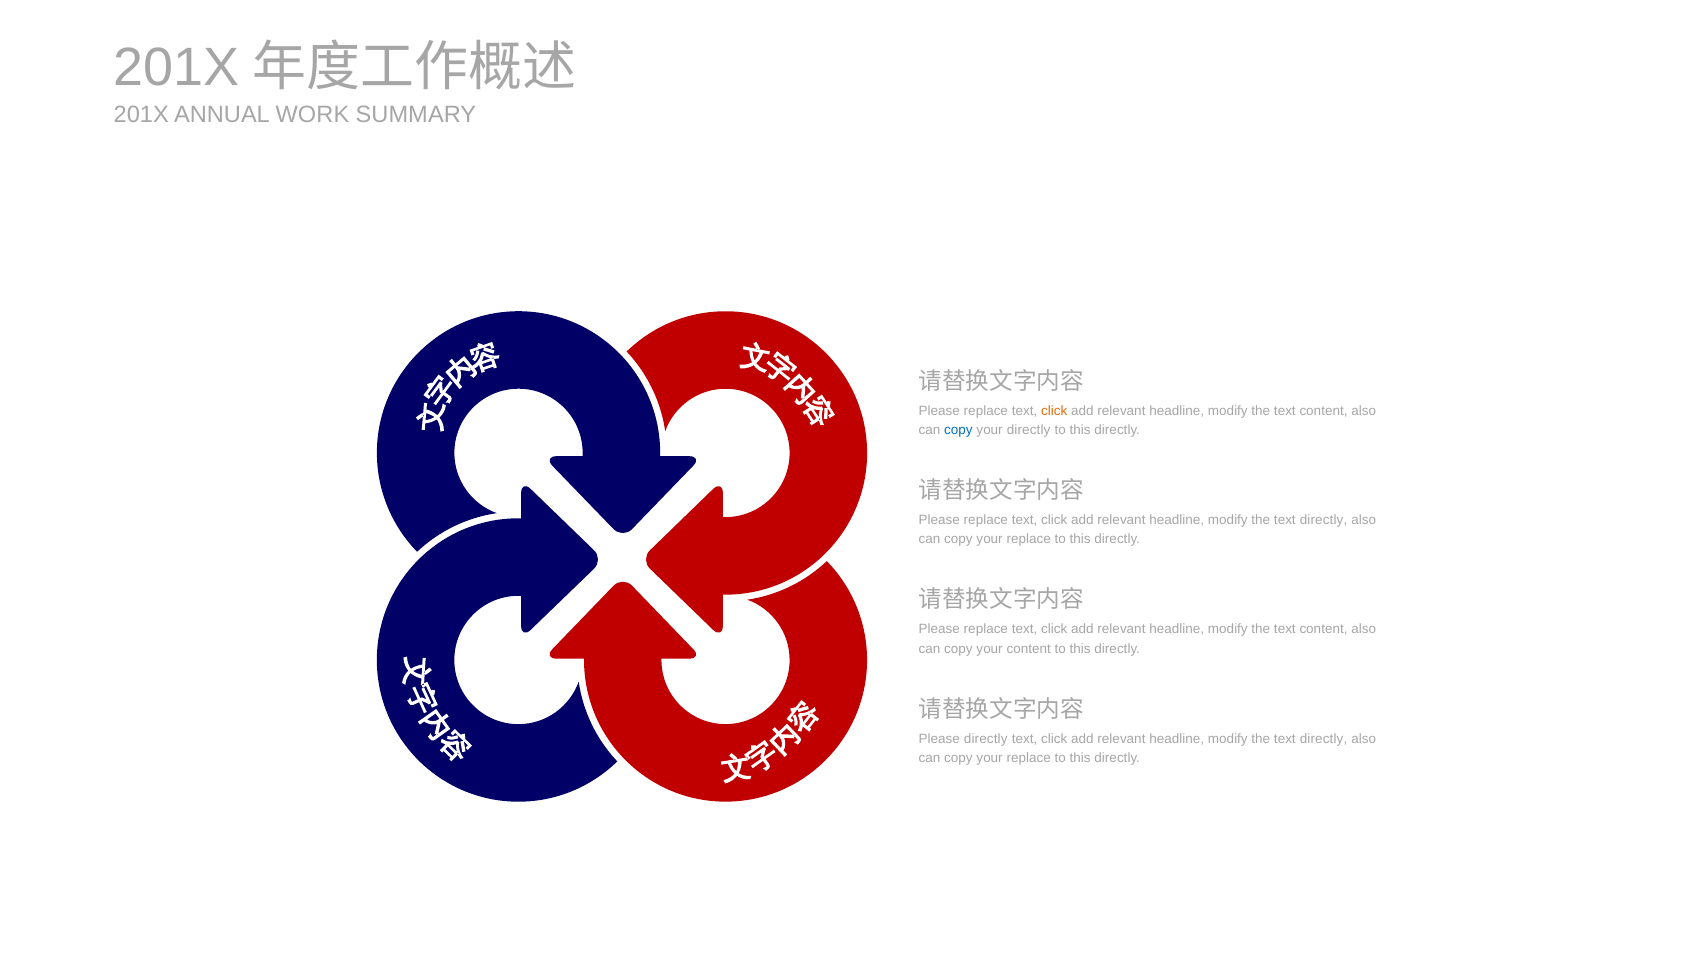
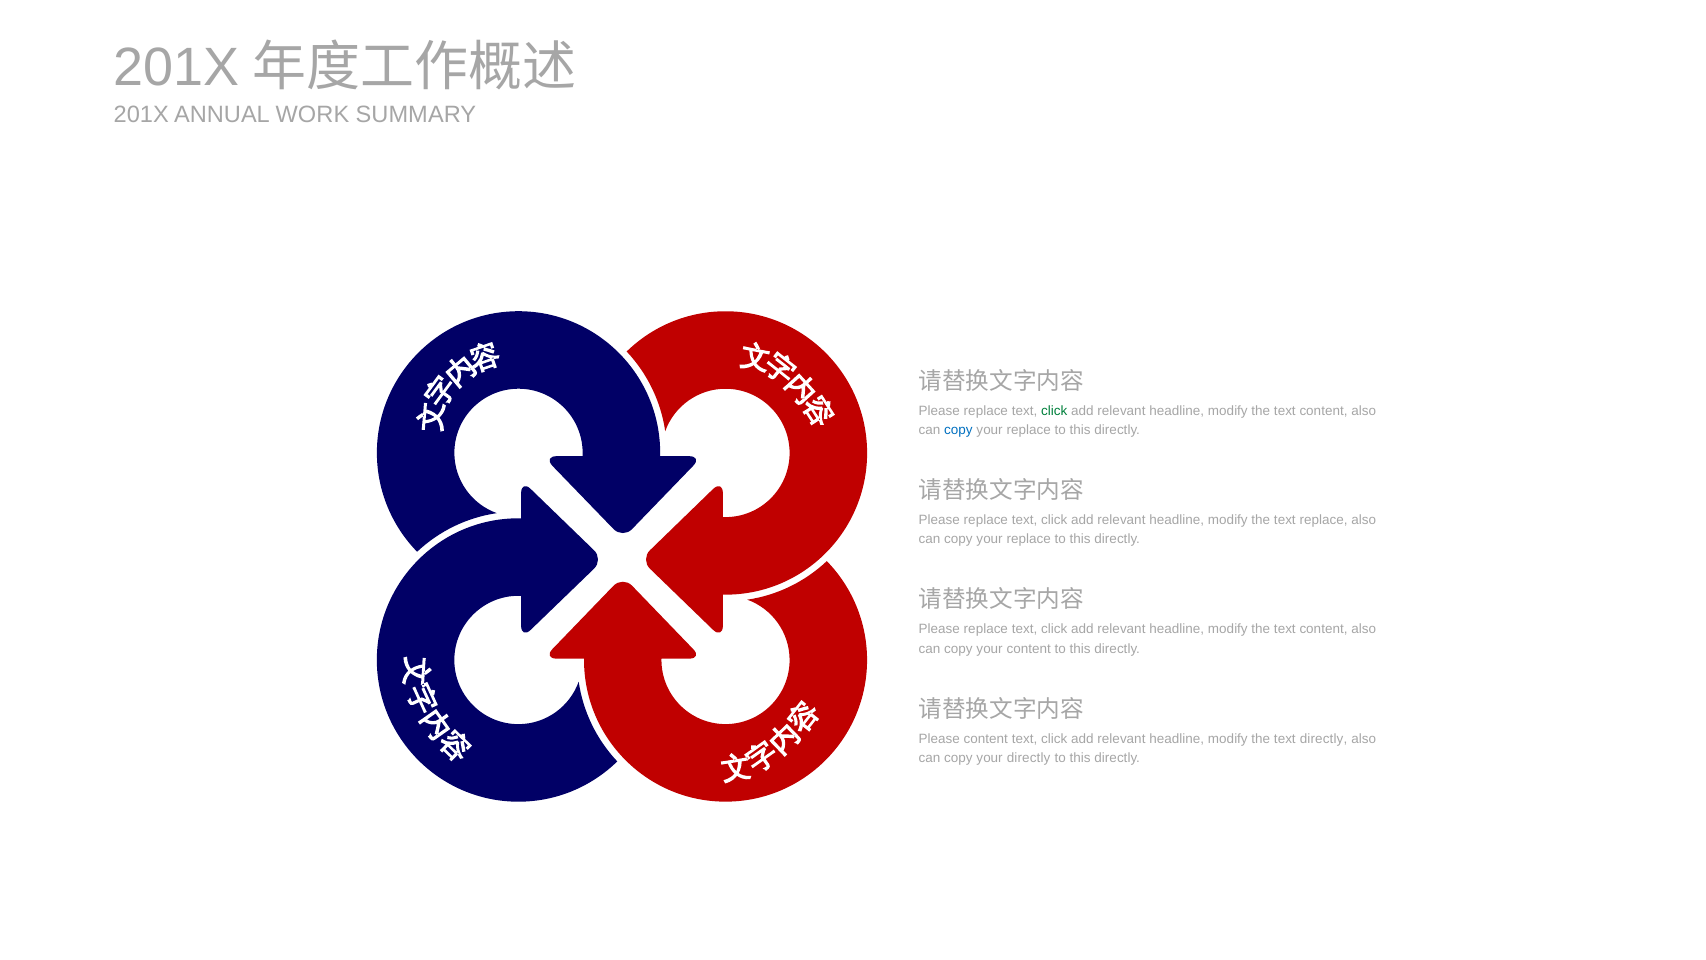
click colour: orange -> green (1054, 411)
directly: directly -> replace (1029, 430)
directly: directly -> replace (1324, 520)
Please directly: directly -> content (986, 738)
replace: replace -> directly (1029, 758)
